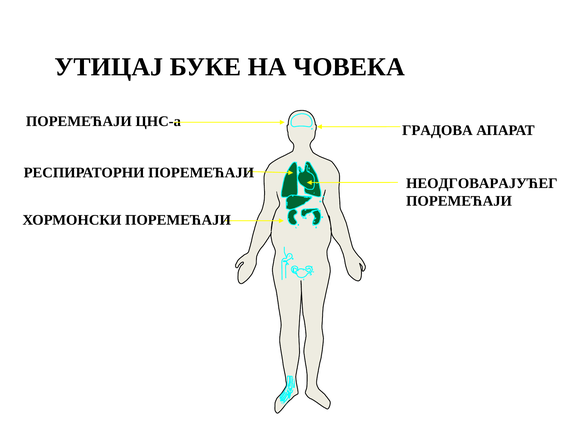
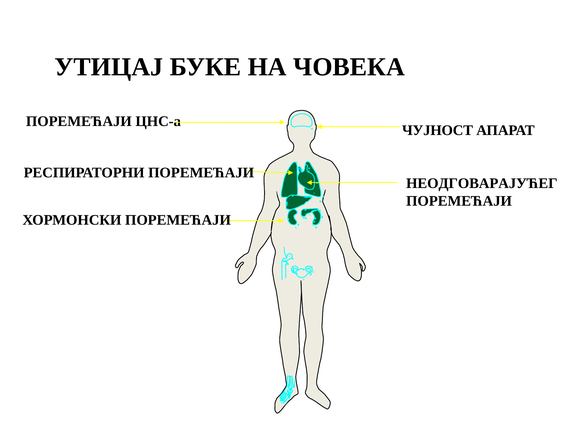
ГРАДОВА: ГРАДОВА -> ЧУЈНОСТ (437, 130)
